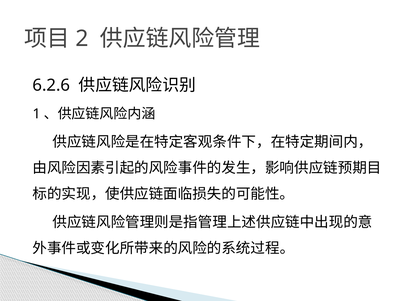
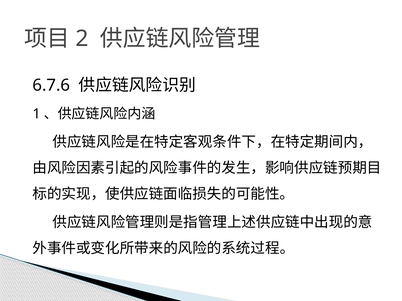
6.2.6: 6.2.6 -> 6.7.6 (51, 85)
